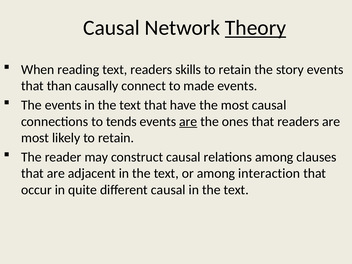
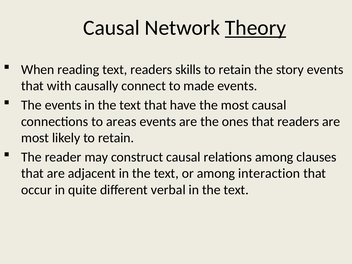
than: than -> with (59, 86)
tends: tends -> areas (121, 121)
are underline: present -> none (188, 121)
different causal: causal -> verbal (168, 190)
